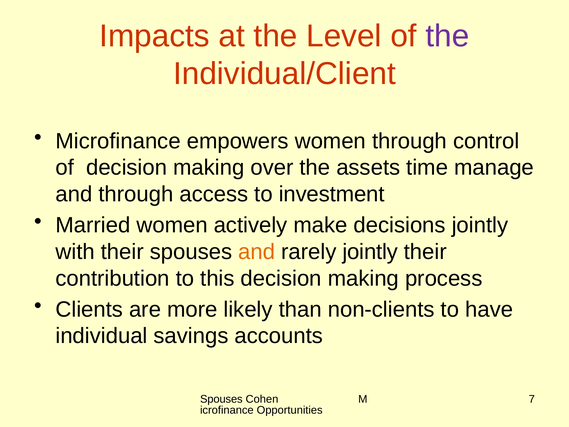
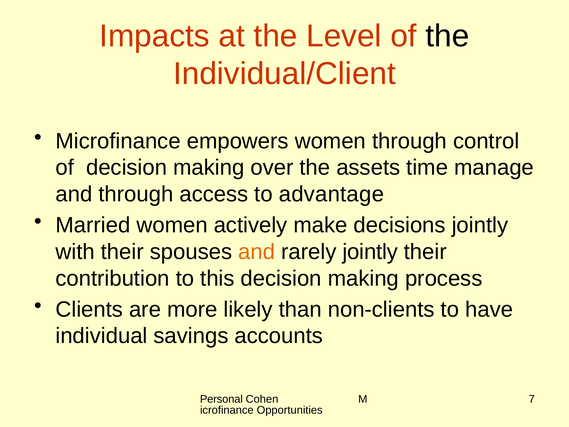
the colour: purple -> black (447, 36)
investment: investment -> advantage (331, 194)
Spouses: Spouses -> Personal (221, 399)
